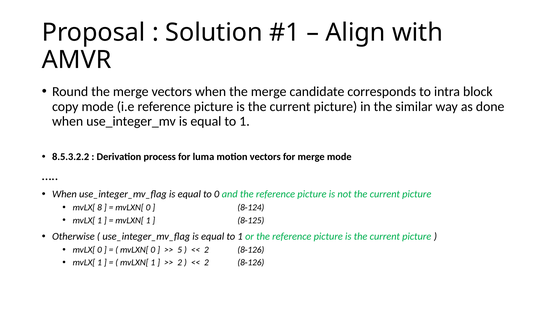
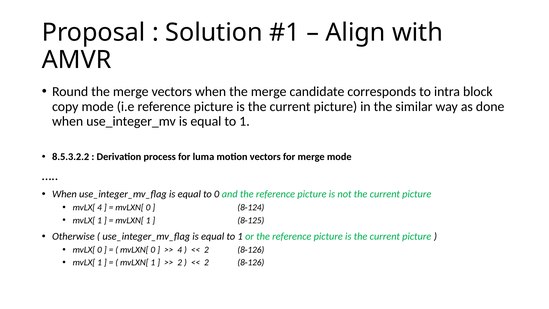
mvLX[ 8: 8 -> 4 (100, 207)
5: 5 -> 4 (180, 250)
